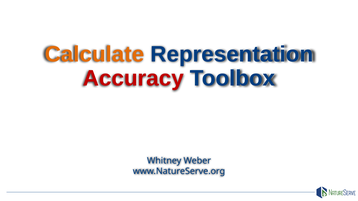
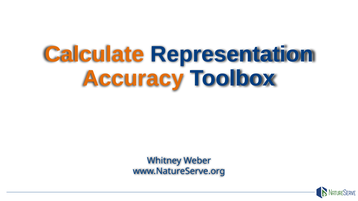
Accuracy colour: red -> orange (133, 78)
